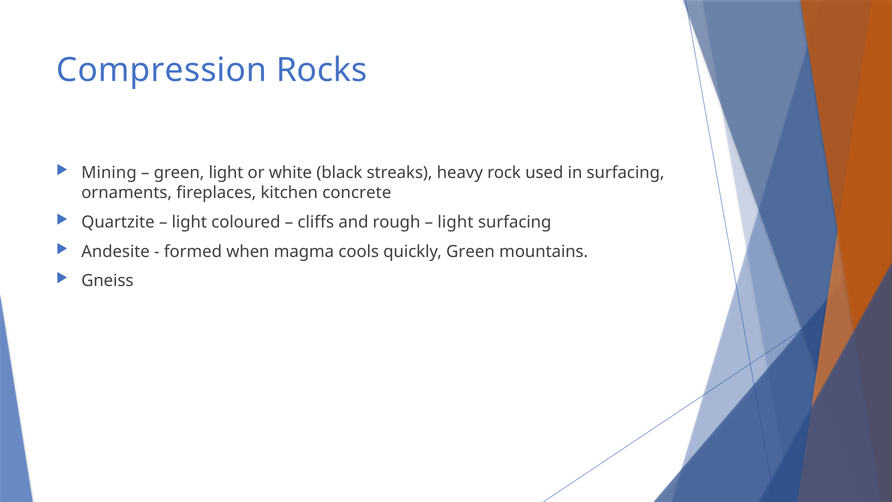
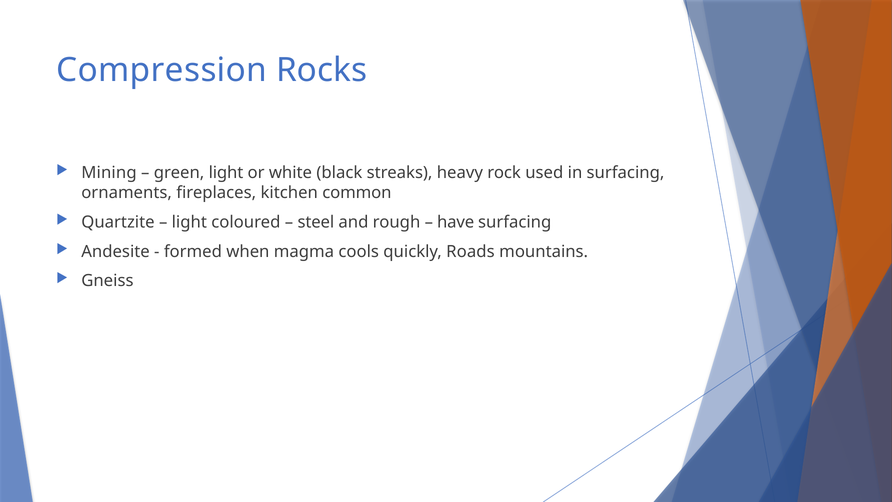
concrete: concrete -> common (357, 193)
cliffs: cliffs -> steel (316, 222)
light: light -> have (456, 222)
quickly Green: Green -> Roads (470, 251)
